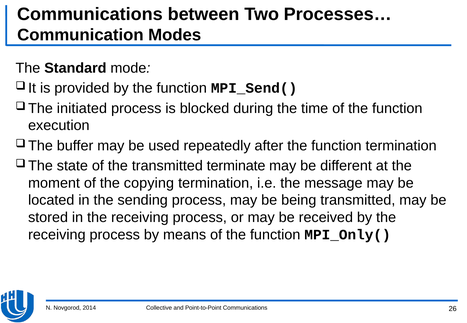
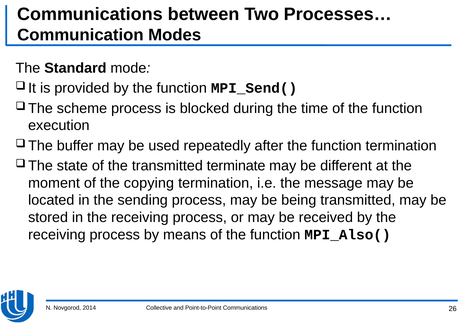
initiated: initiated -> scheme (82, 108)
MPI_Only(: MPI_Only( -> MPI_Also( (348, 235)
